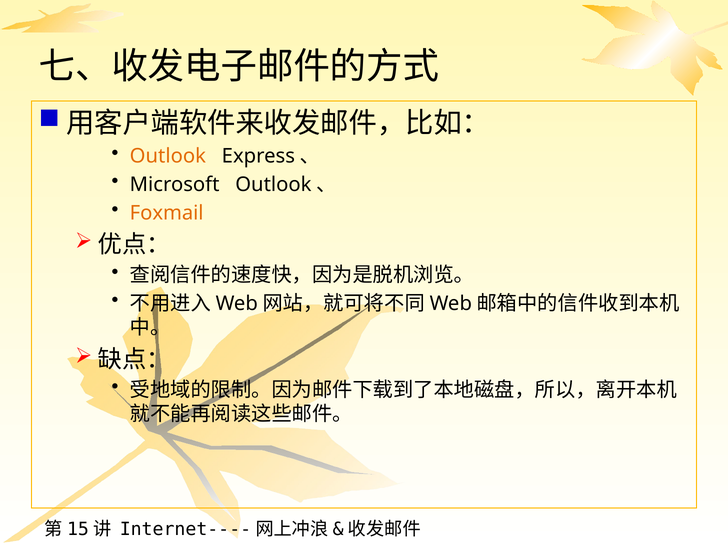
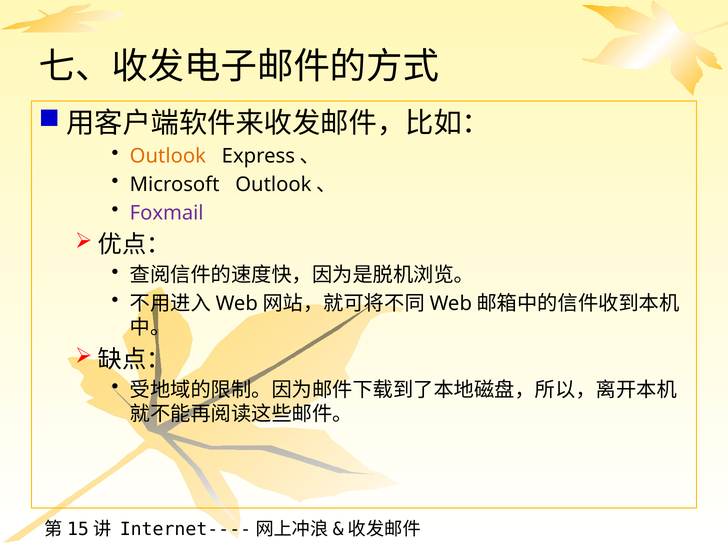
Foxmail colour: orange -> purple (167, 213)
